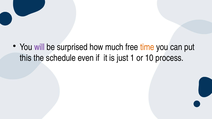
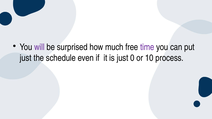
time colour: orange -> purple (147, 47)
this: this -> just (26, 58)
1: 1 -> 0 (132, 58)
